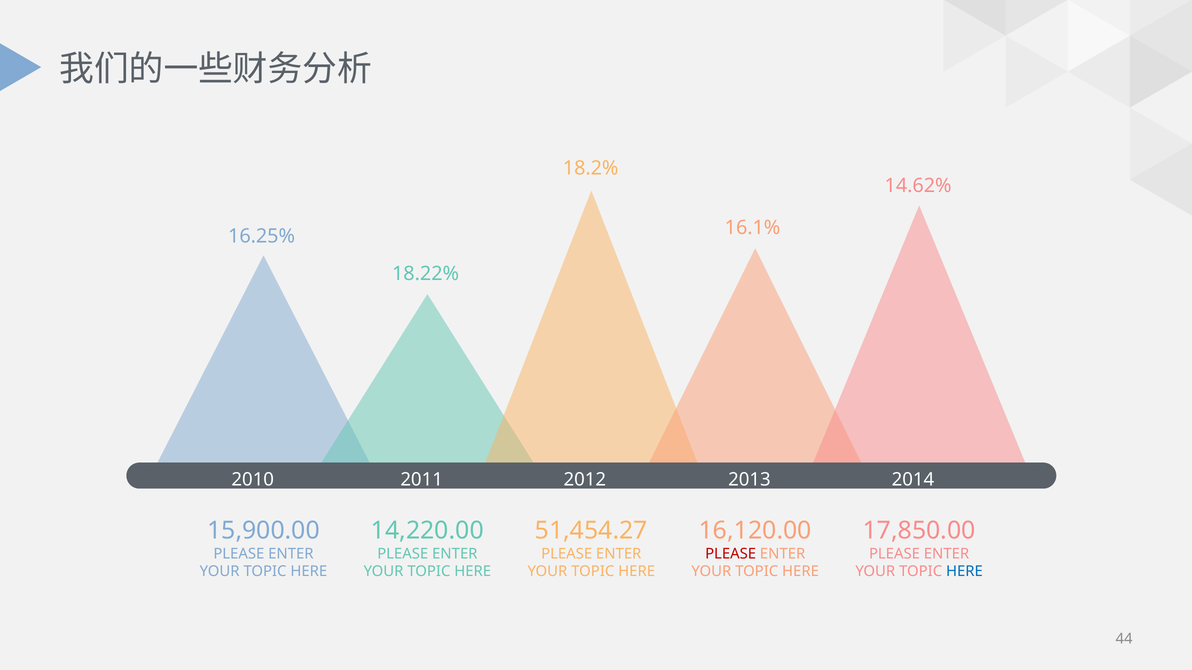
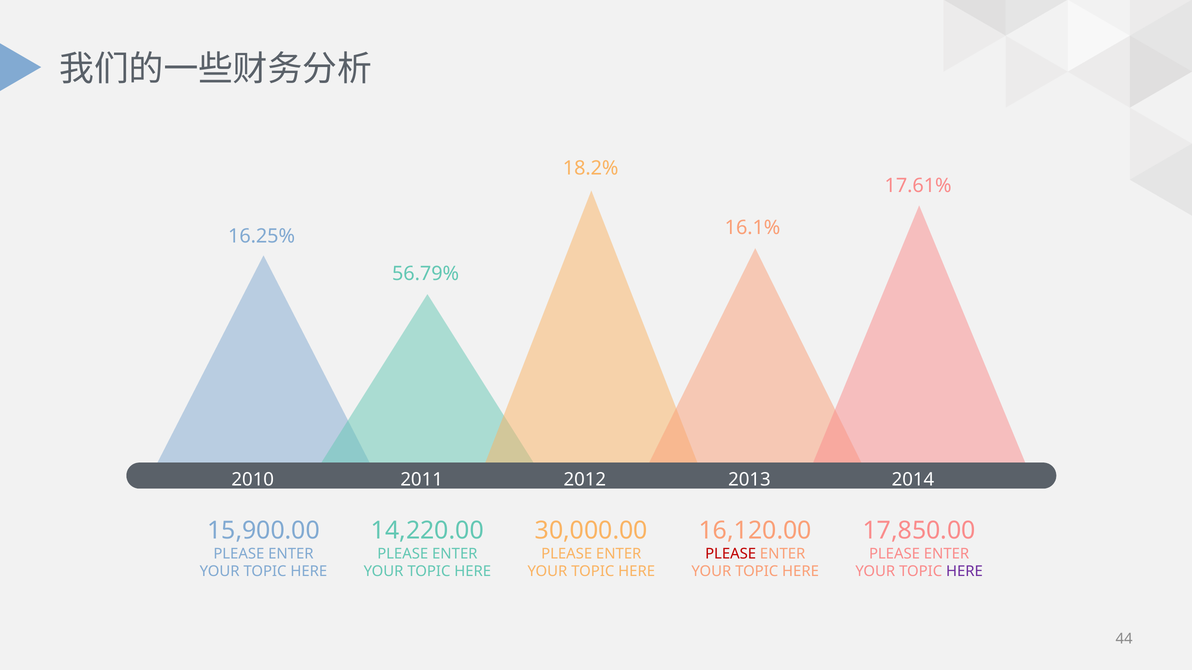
14.62%: 14.62% -> 17.61% (918, 186)
18.22%: 18.22% -> 56.79% (426, 274)
51,454.27: 51,454.27 -> 30,000.00 (591, 531)
HERE colour: blue -> purple (964, 572)
